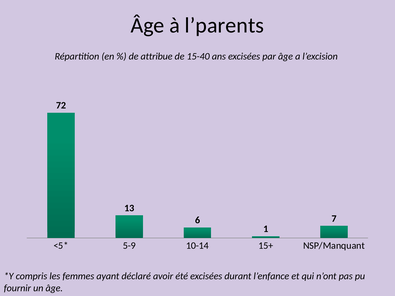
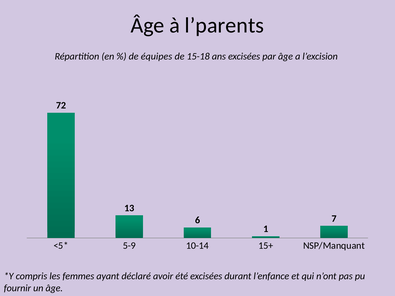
attribue: attribue -> équipes (157, 56)
15-40: 15-40 -> 15-18 (198, 56)
